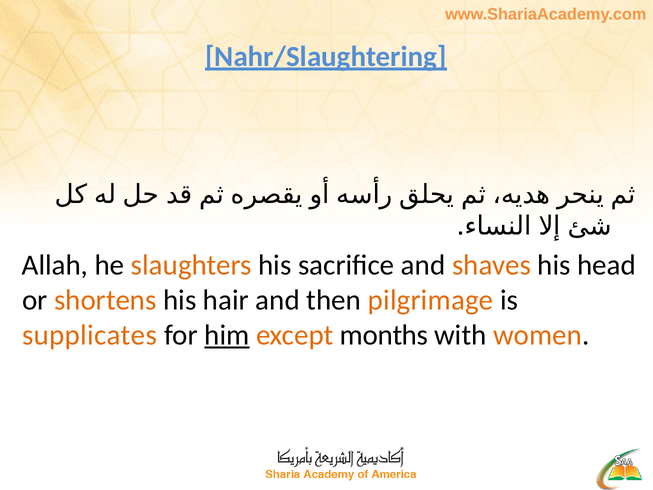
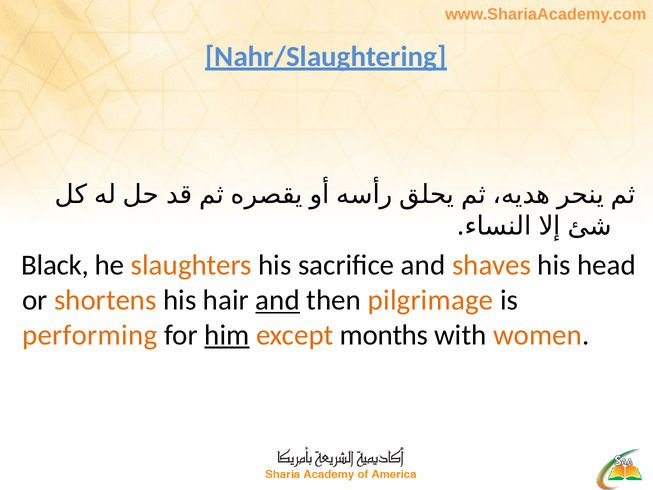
Allah: Allah -> Black (55, 265)
and underline: none -> present (278, 300)
supplicates: supplicates -> performing (90, 335)
